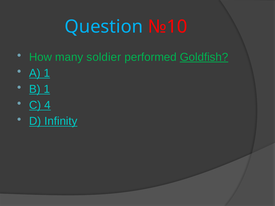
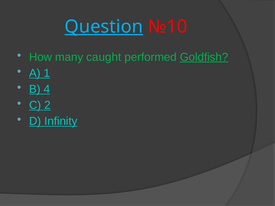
Question underline: none -> present (104, 27)
soldier: soldier -> caught (104, 57)
B 1: 1 -> 4 (47, 89)
4: 4 -> 2 (48, 105)
